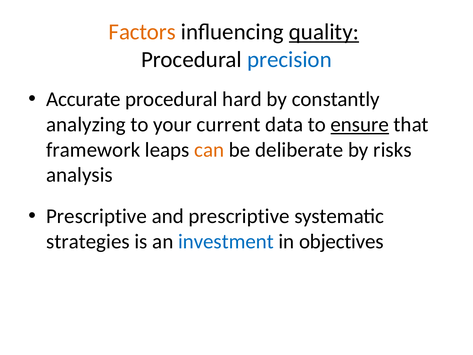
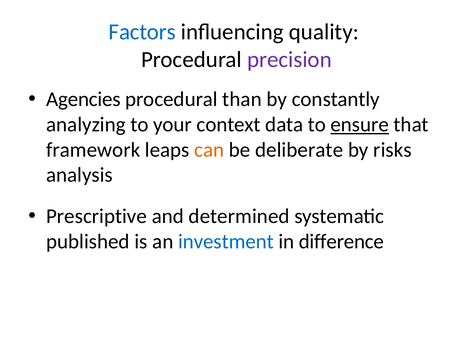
Factors colour: orange -> blue (142, 32)
quality underline: present -> none (324, 32)
precision colour: blue -> purple (289, 60)
Accurate: Accurate -> Agencies (83, 99)
hard: hard -> than (242, 99)
current: current -> context (229, 124)
and prescriptive: prescriptive -> determined (239, 216)
strategies: strategies -> published (88, 241)
objectives: objectives -> difference (341, 241)
